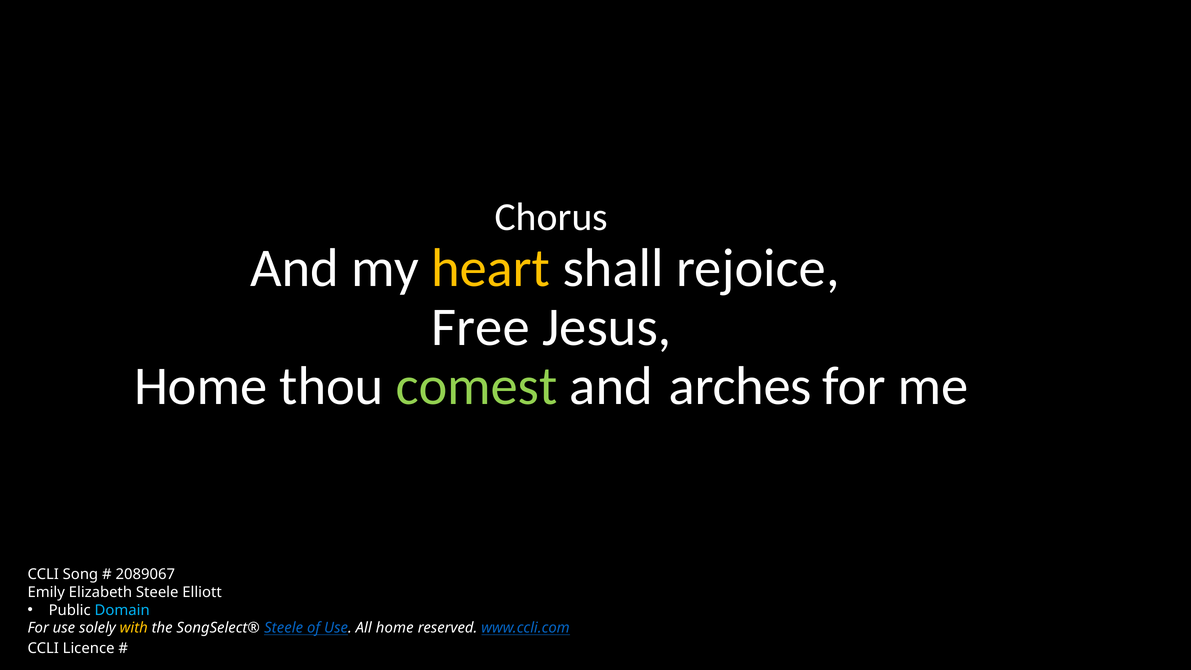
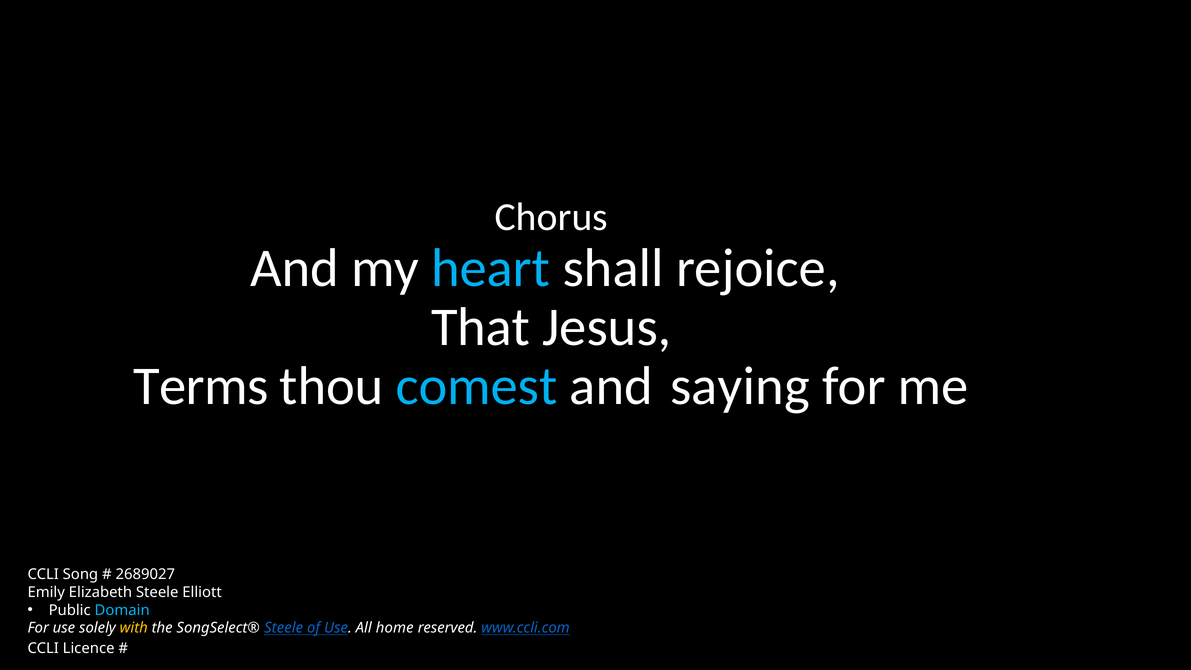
heart colour: yellow -> light blue (491, 268)
Free: Free -> That (481, 327)
Home: Home -> Terms (201, 386)
comest colour: light green -> light blue (477, 386)
arches: arches -> saying (740, 386)
2089067: 2089067 -> 2689027 (145, 574)
